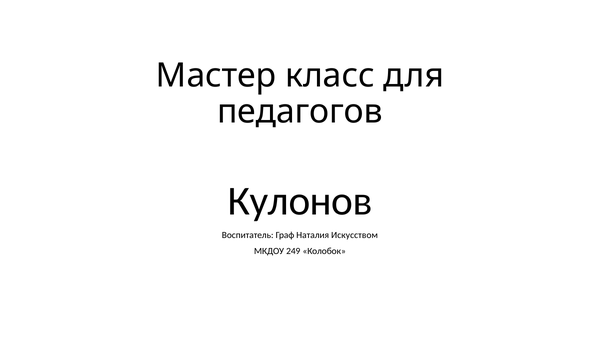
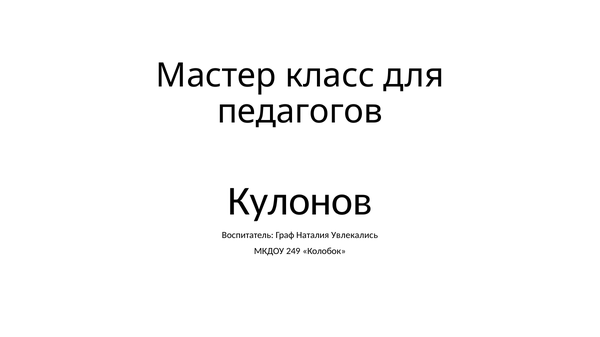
Искусством: Искусством -> Увлекались (355, 235)
